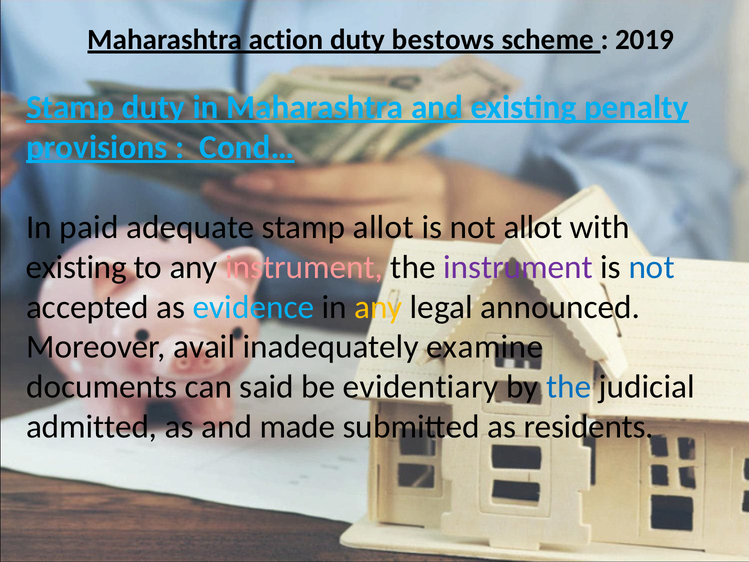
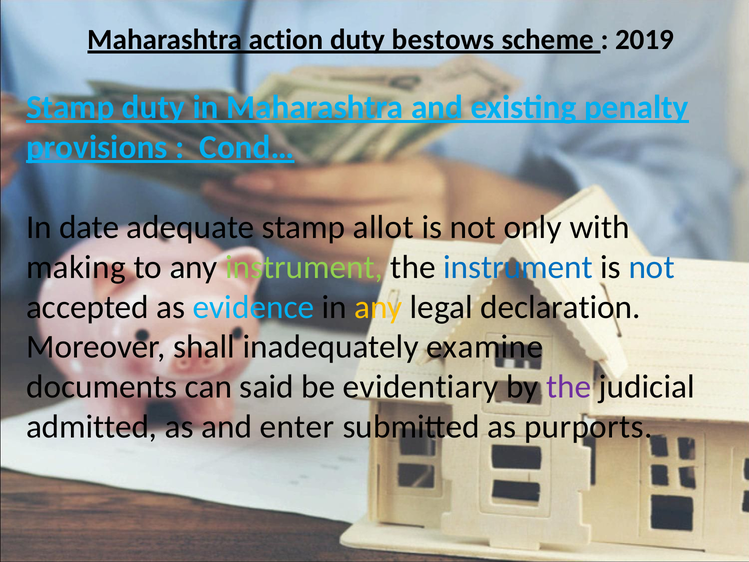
paid: paid -> date (89, 227)
not allot: allot -> only (533, 227)
existing: existing -> making (76, 267)
instrument colour: pink -> light green (304, 267)
instrument colour: purple -> blue (518, 267)
announced: announced -> declaration (560, 307)
avail: avail -> shall (204, 347)
the colour: blue -> purple (569, 387)
made: made -> enter (297, 427)
residents: residents -> purports (588, 427)
